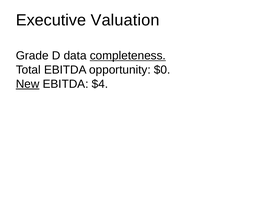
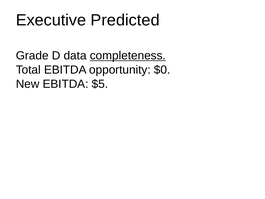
Valuation: Valuation -> Predicted (125, 20)
New underline: present -> none (28, 84)
$4: $4 -> $5 (100, 84)
